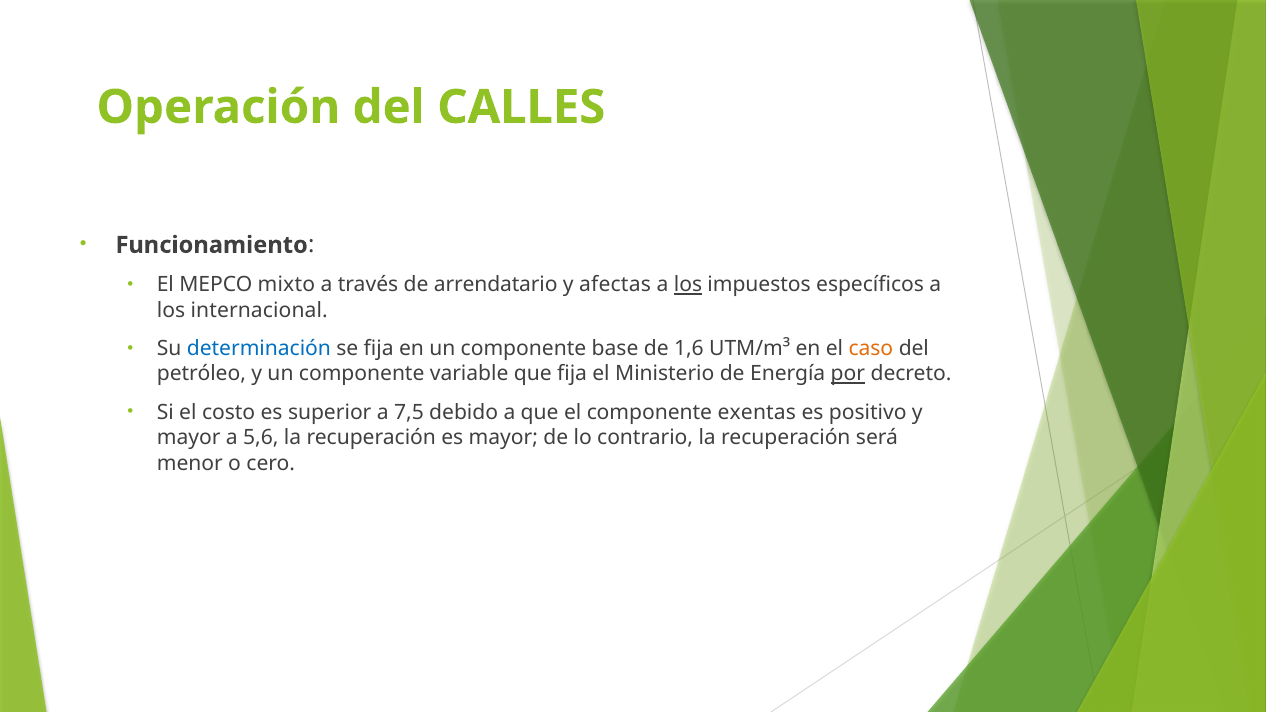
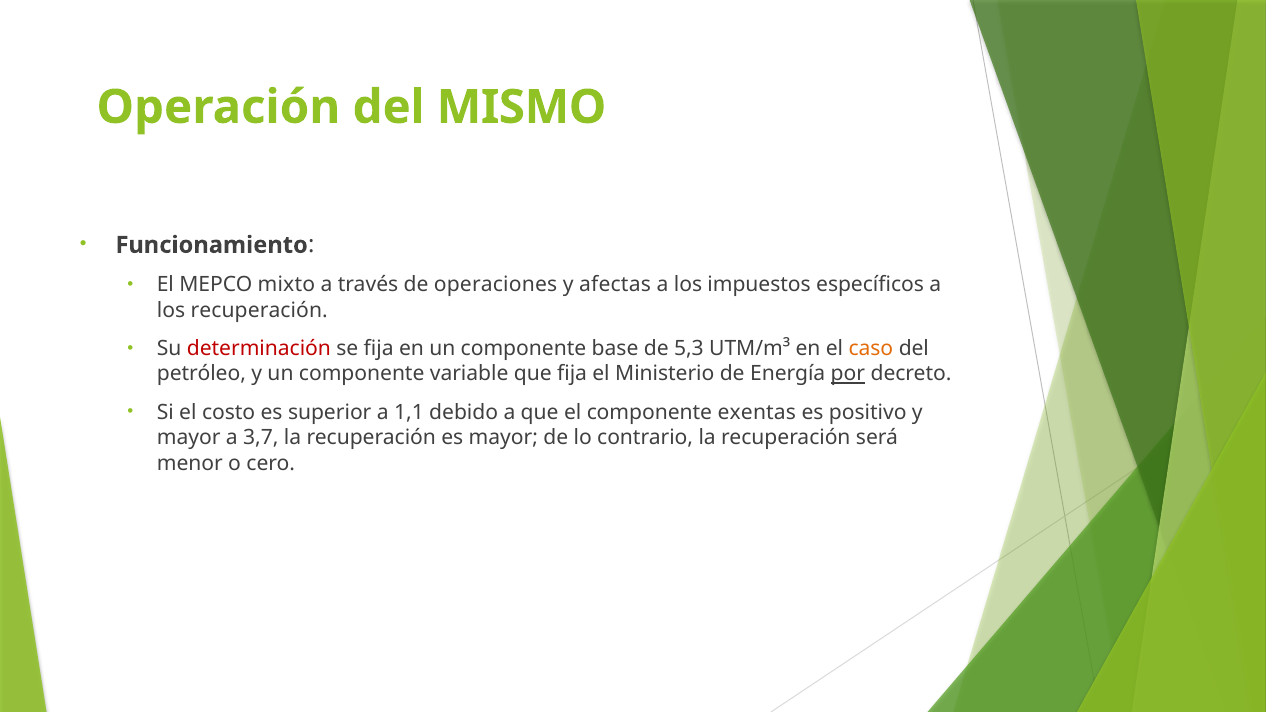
CALLES: CALLES -> MISMO (521, 107)
arrendatario: arrendatario -> operaciones (496, 285)
los underline: present -> none (688, 285)
los internacional: internacional -> recuperación (259, 310)
determinación colour: blue -> red (259, 349)
1,6: 1,6 -> 5,3 (689, 349)
7,5: 7,5 -> 1,1 (409, 413)
5,6: 5,6 -> 3,7 (261, 438)
